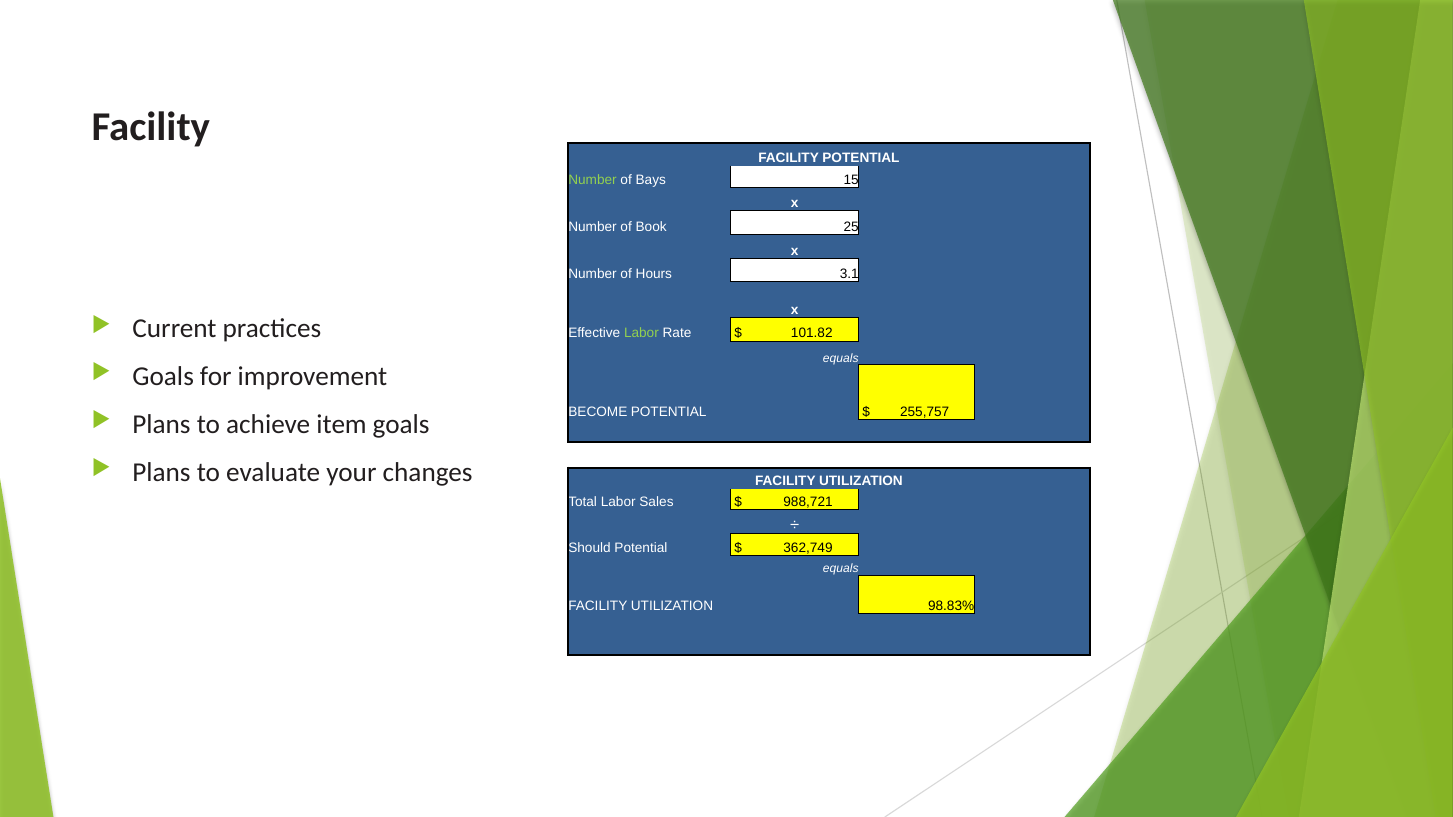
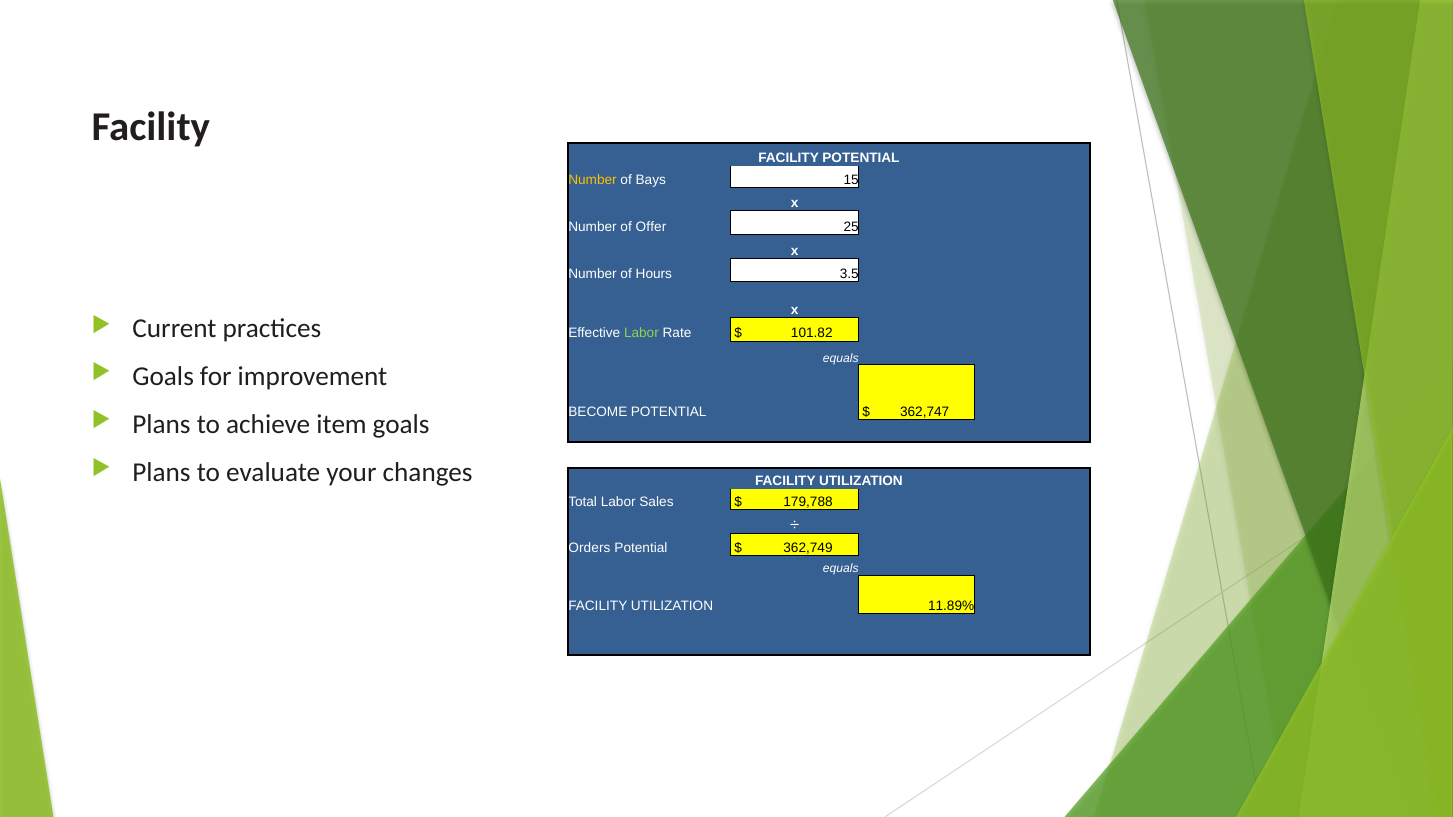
Number colour: light green -> yellow (593, 180)
Book: Book -> Offer (651, 227)
3.1: 3.1 -> 3.5 (849, 274)
255,757: 255,757 -> 362,747 (925, 412)
988,721: 988,721 -> 179,788 (808, 502)
Should: Should -> Orders (589, 548)
98.83%: 98.83% -> 11.89% (951, 606)
